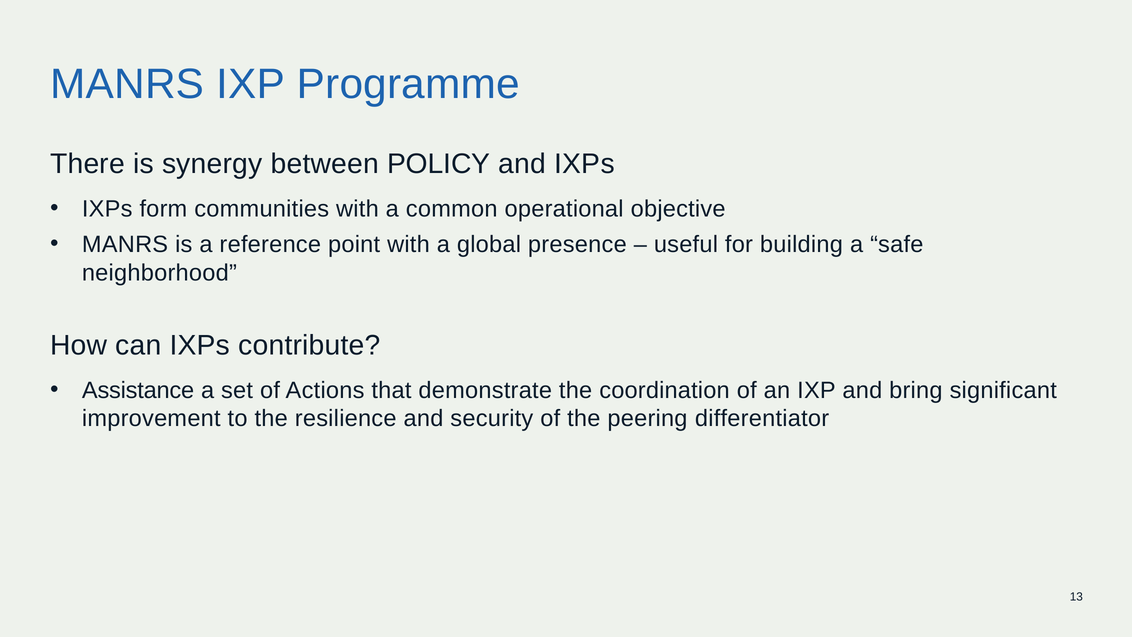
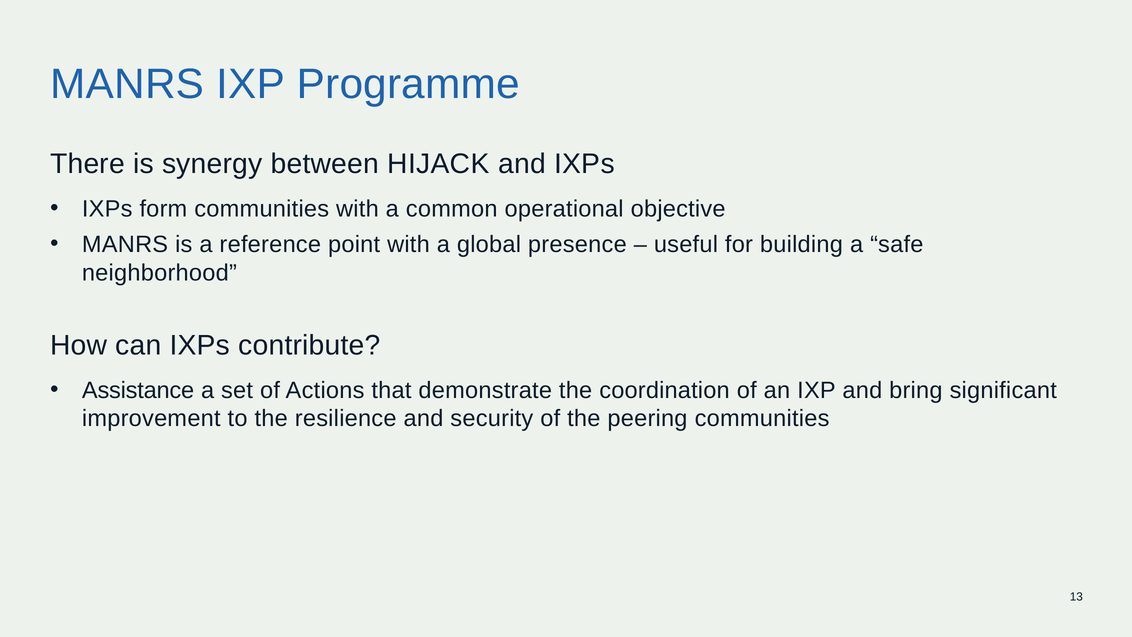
POLICY: POLICY -> HIJACK (438, 164)
peering differentiator: differentiator -> communities (762, 418)
